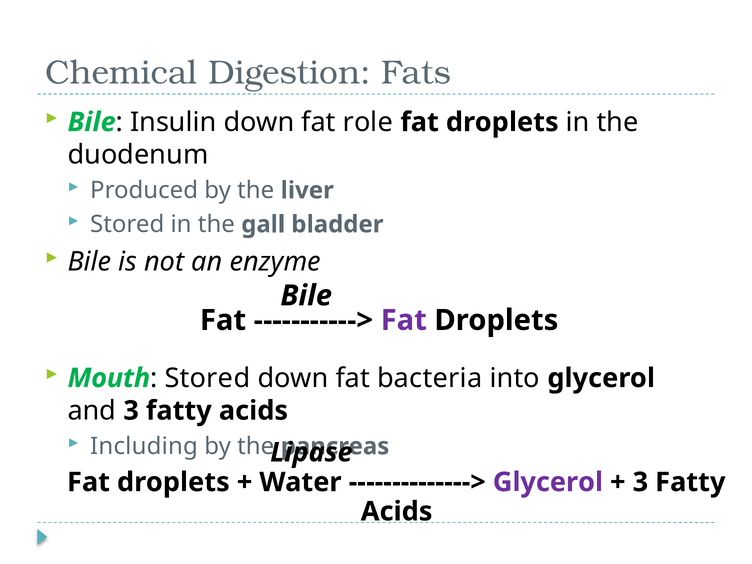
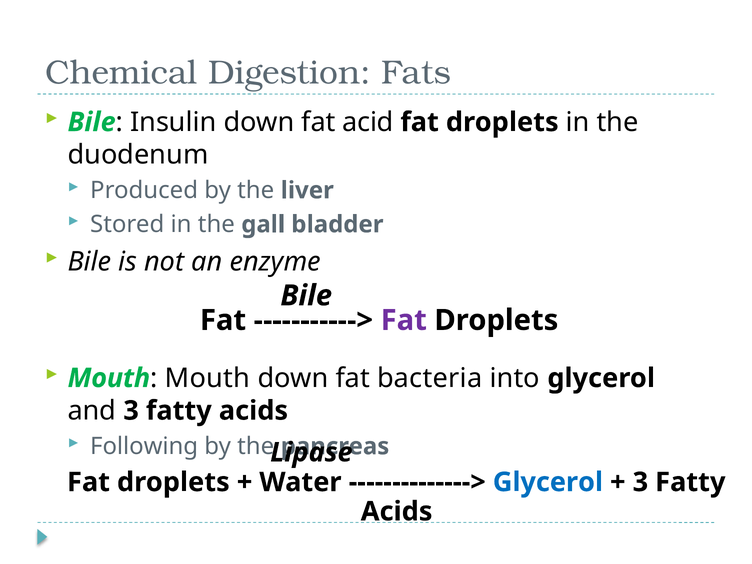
role: role -> acid (368, 122)
Stored: Stored -> Mouth (207, 378)
Including: Including -> Following (144, 446)
Glycerol colour: purple -> blue (548, 482)
